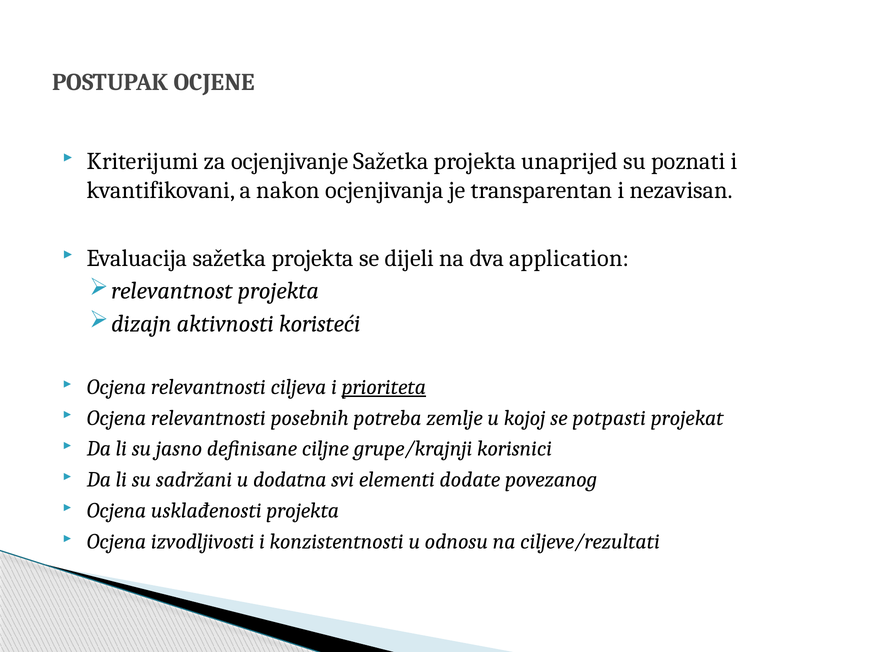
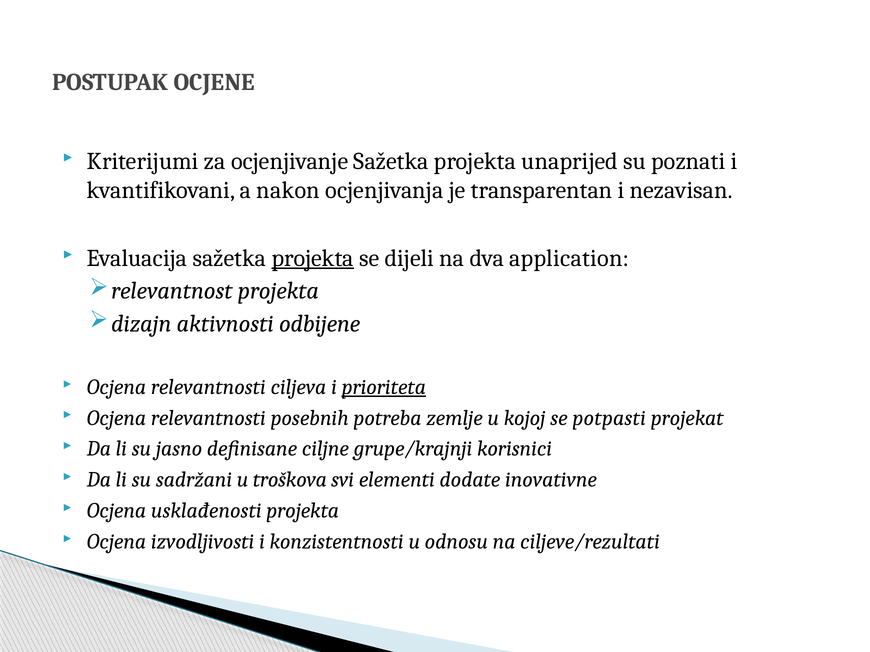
projekta underline: none -> present (313, 258)
koristeći: koristeći -> odbijene (320, 324)
dodatna: dodatna -> troškova (290, 480)
povezanog: povezanog -> inovativne (551, 480)
